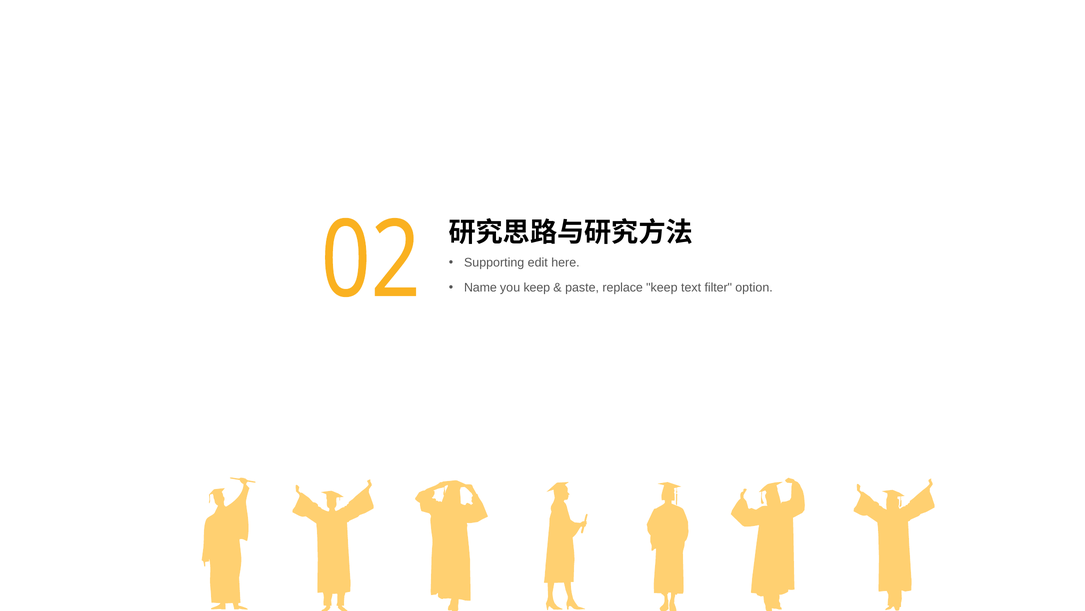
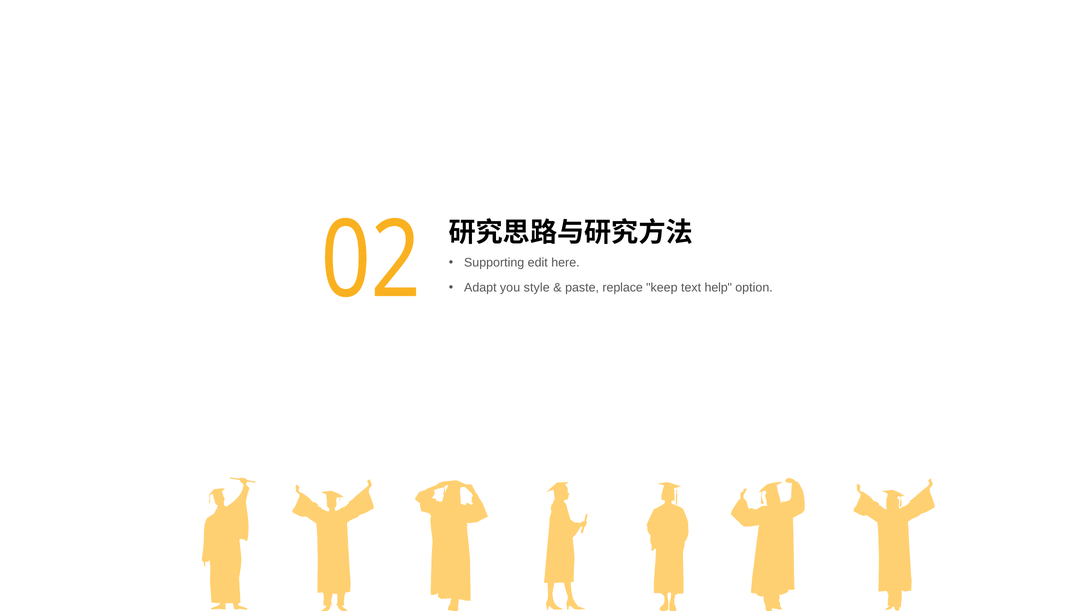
Name: Name -> Adapt (480, 287)
you keep: keep -> style (537, 287)
filter: filter -> help (718, 287)
